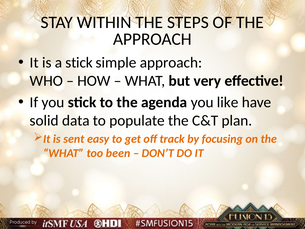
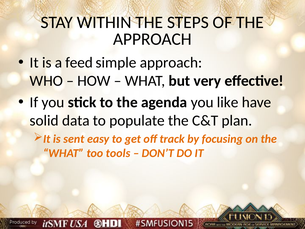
a stick: stick -> feed (79, 63)
been: been -> tools (118, 153)
